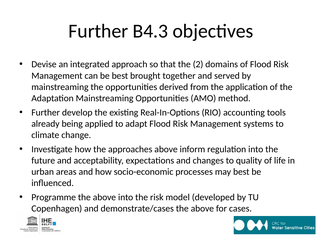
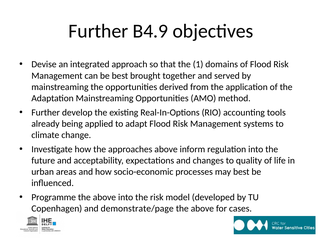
B4.3: B4.3 -> B4.9 (150, 31)
2: 2 -> 1 (198, 64)
demonstrate/cases: demonstrate/cases -> demonstrate/page (137, 208)
